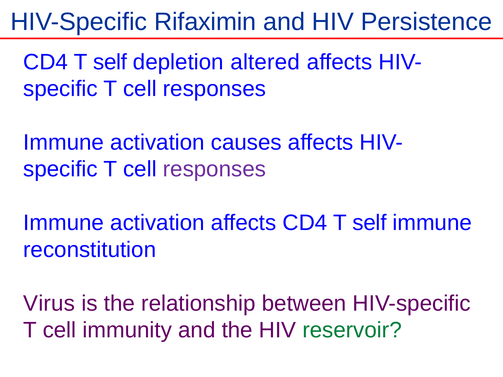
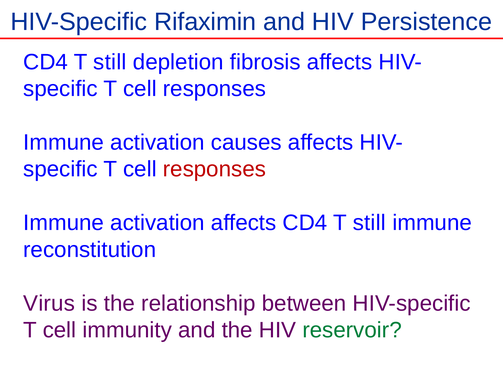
self: self -> still (110, 62)
altered: altered -> fibrosis (265, 62)
responses colour: purple -> red (214, 169)
affects CD4 T self: self -> still (369, 223)
